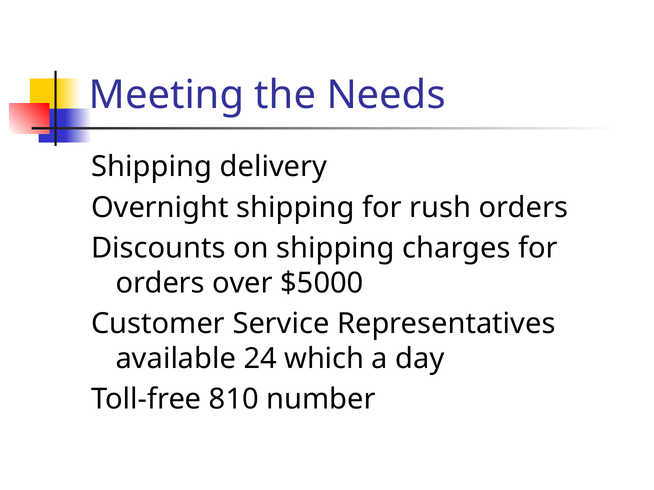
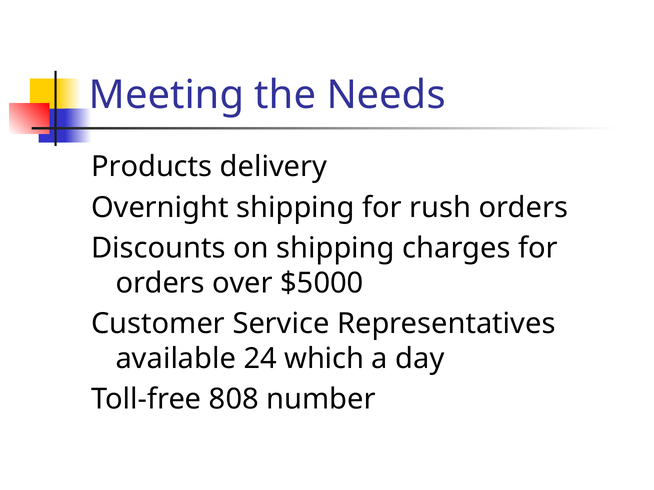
Shipping: Shipping -> Products (152, 167)
810: 810 -> 808 (234, 400)
